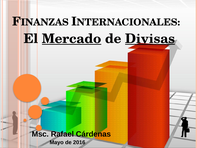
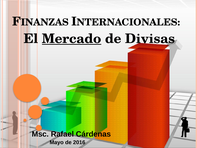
Divisas underline: present -> none (150, 39)
